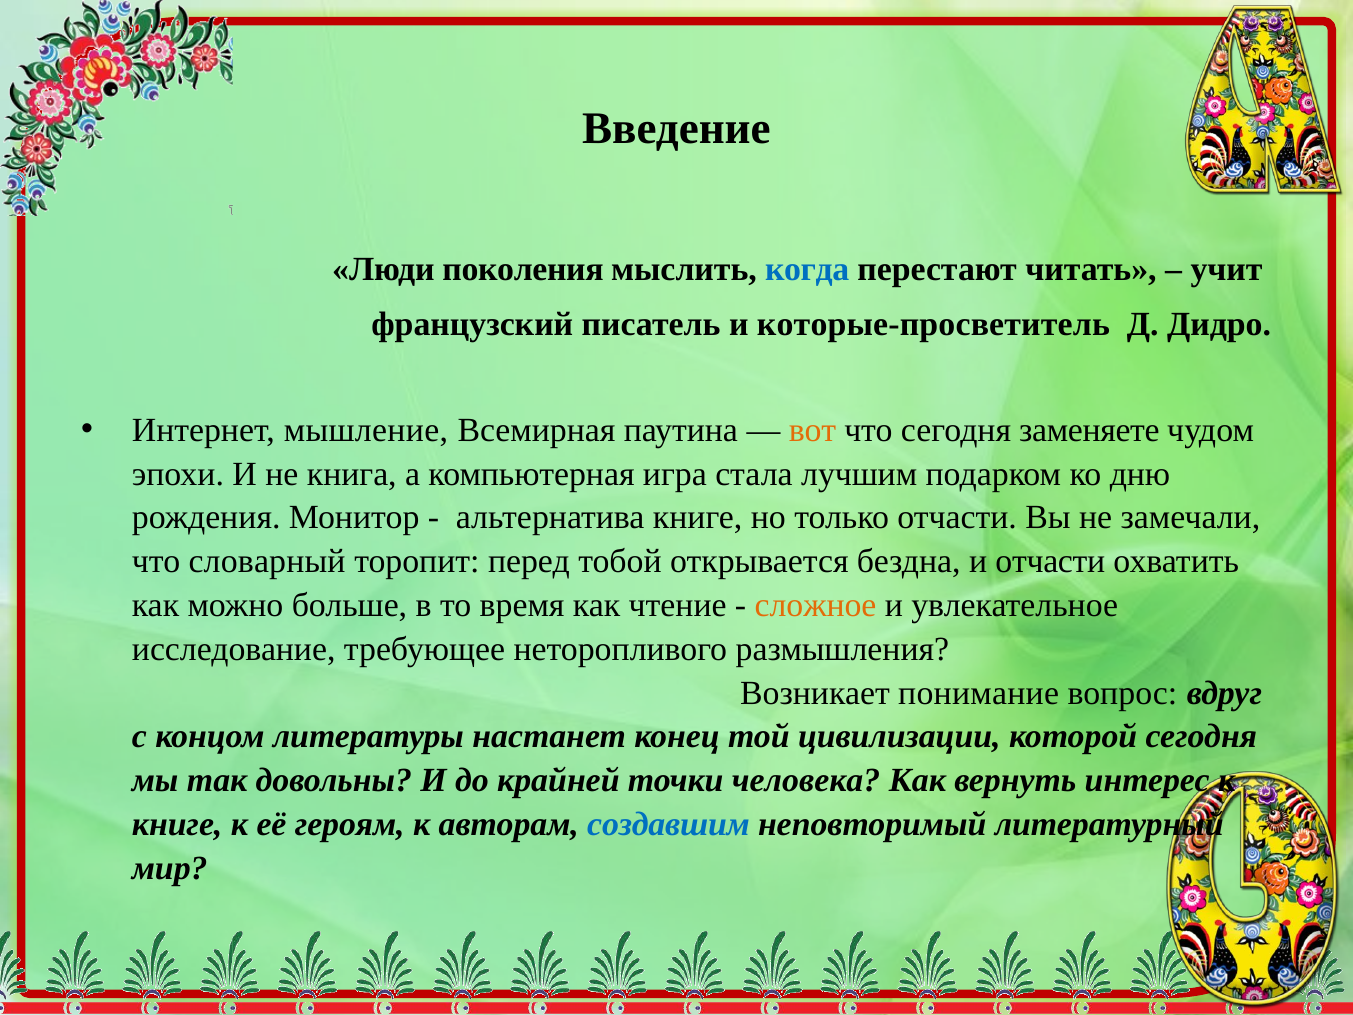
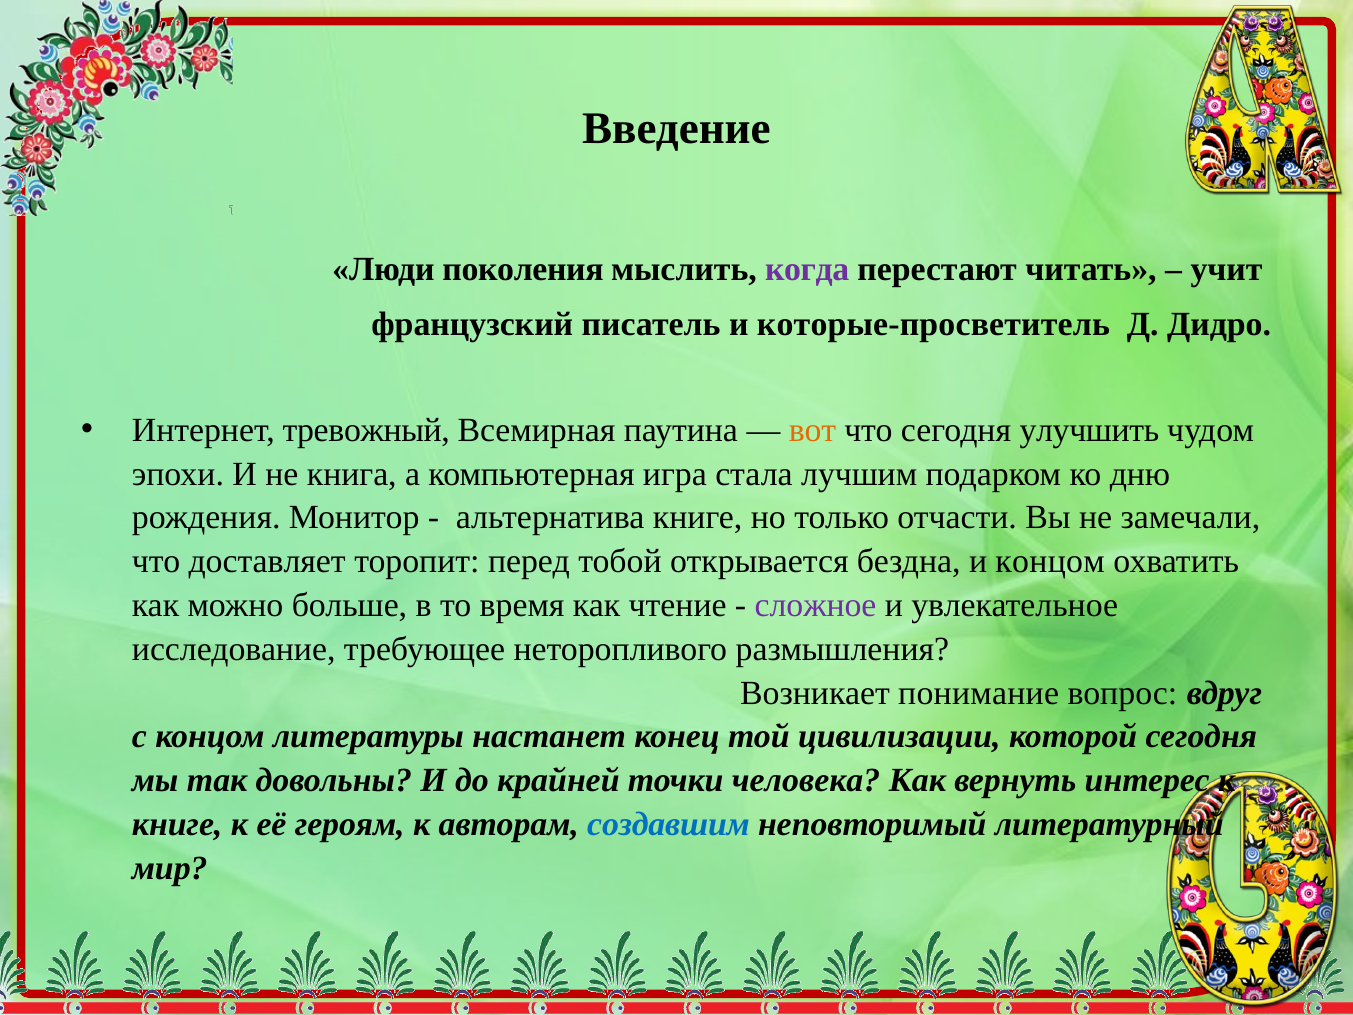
когда colour: blue -> purple (807, 269)
мышление: мышление -> тревожный (366, 430)
заменяете: заменяете -> улучшить (1089, 430)
словарный: словарный -> доставляет (267, 561)
и отчасти: отчасти -> концом (1050, 561)
сложное colour: orange -> purple (816, 605)
